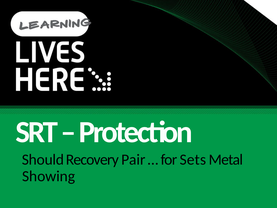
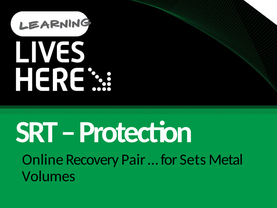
Should: Should -> Online (43, 159)
Showing: Showing -> Volumes (49, 176)
